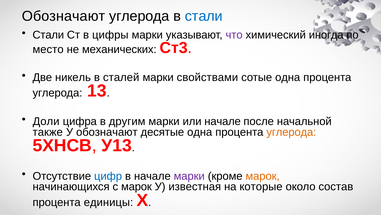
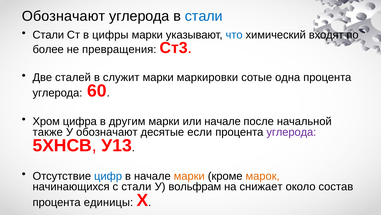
что colour: purple -> blue (234, 35)
иногда: иногда -> входят (326, 35)
место: место -> более (48, 49)
механических: механических -> превращения (119, 49)
никель: никель -> сталей (73, 77)
сталей: сталей -> служит (121, 77)
свойствами: свойствами -> маркировки (207, 77)
13: 13 -> 60 (97, 91)
Доли: Доли -> Хром (46, 121)
десятые одна: одна -> если (200, 132)
углерода colour: orange -> purple (291, 132)
марки colour: purple -> orange (189, 176)
с марок: марок -> стали (136, 186)
известная: известная -> вольфрам (195, 186)
которые: которые -> снижает (261, 186)
